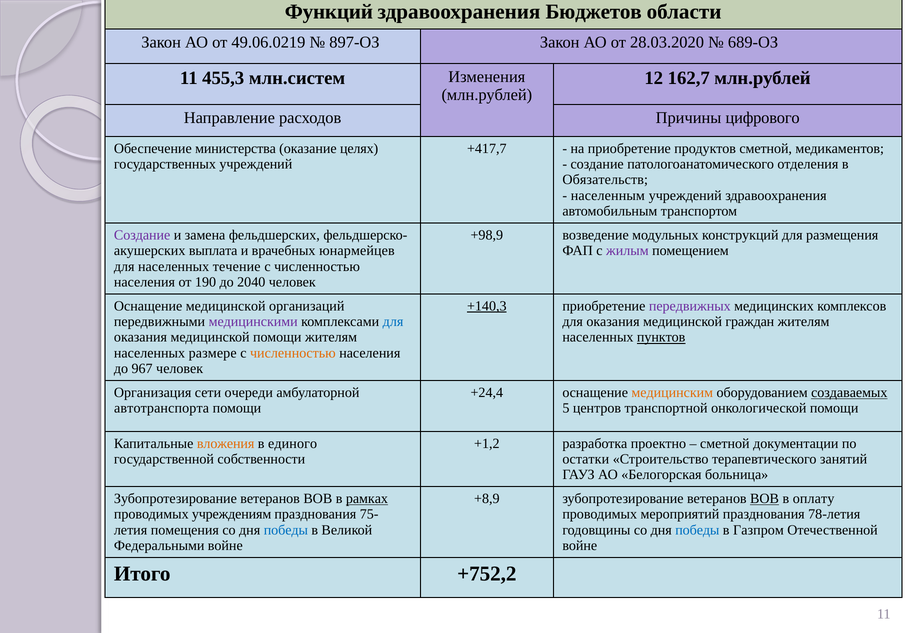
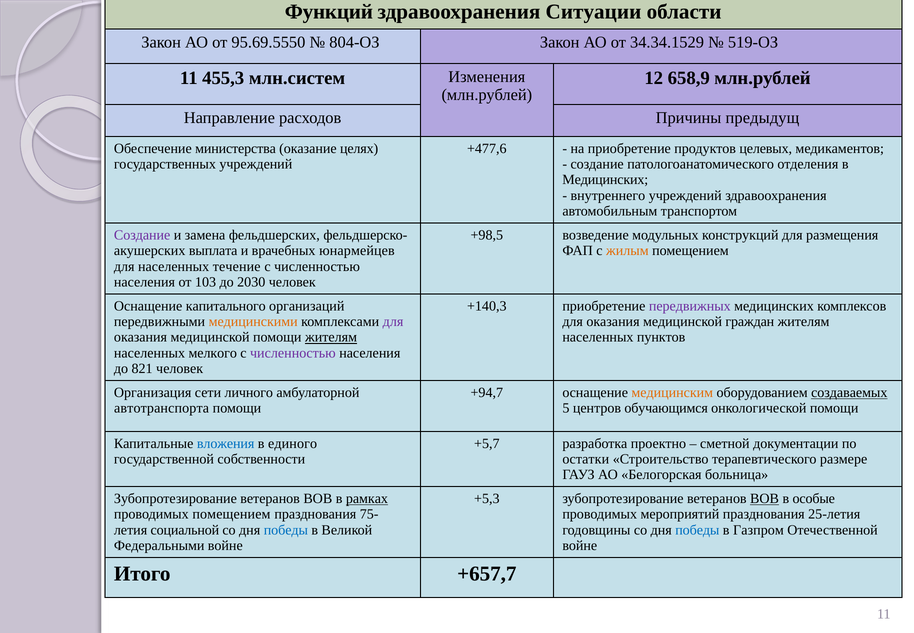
Бюджетов: Бюджетов -> Ситуации (593, 12)
49.06.0219: 49.06.0219 -> 95.69.5550 (268, 43)
897-ОЗ: 897-ОЗ -> 804-ОЗ (354, 43)
28.03.2020: 28.03.2020 -> 34.34.1529 (667, 43)
689-ОЗ: 689-ОЗ -> 519-ОЗ (753, 43)
162,7: 162,7 -> 658,9 (689, 78)
цифрового: цифрового -> предыдущ (762, 118)
+417,7: +417,7 -> +477,6 (487, 149)
продуктов сметной: сметной -> целевых (766, 149)
Обязательств: Обязательств -> Медицинских (605, 180)
населенным: населенным -> внутреннего (608, 195)
+98,9: +98,9 -> +98,5 (487, 235)
жилым colour: purple -> orange (627, 251)
190: 190 -> 103 (206, 282)
2040: 2040 -> 2030 (251, 282)
Оснащение медицинской: медицинской -> капитального (226, 306)
+140,3 underline: present -> none (487, 306)
медицинскими colour: purple -> orange (253, 322)
для colour: blue -> purple (393, 322)
жителям underline: none -> present (331, 337)
пунктов underline: present -> none (661, 337)
размере: размере -> мелкого (213, 353)
численностью colour: orange -> purple (293, 353)
967: 967 -> 821 (142, 368)
очереди: очереди -> личного (249, 392)
+24,4: +24,4 -> +94,7 (487, 392)
транспортной: транспортной -> обучающимся (666, 408)
вложения colour: orange -> blue (226, 443)
+1,2: +1,2 -> +5,7 (487, 443)
занятий: занятий -> размере (844, 459)
+8,9: +8,9 -> +5,3 (487, 499)
оплату: оплату -> особые (814, 499)
проводимых учреждениям: учреждениям -> помещением (231, 514)
78-летия: 78-летия -> 25-летия (834, 514)
помещения: помещения -> социальной (185, 530)
+752,2: +752,2 -> +657,7 (487, 573)
